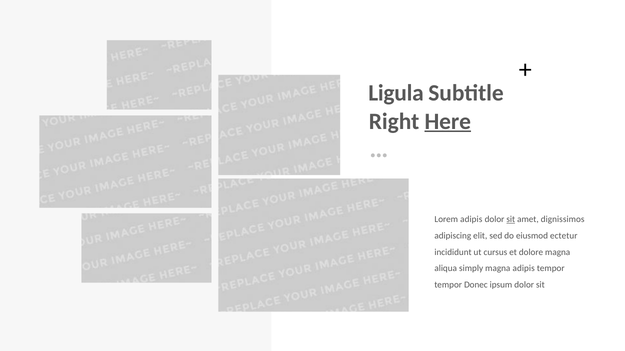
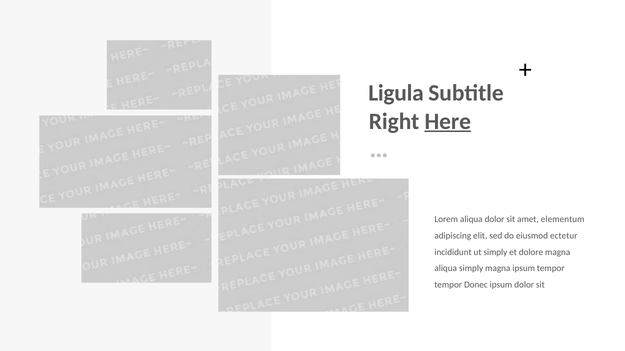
Lorem adipis: adipis -> aliqua (471, 220)
sit underline: present -> none (511, 220)
dignissimos: dignissimos -> elementum (563, 220)
ut cursus: cursus -> simply (495, 252)
magna adipis: adipis -> ipsum (524, 269)
